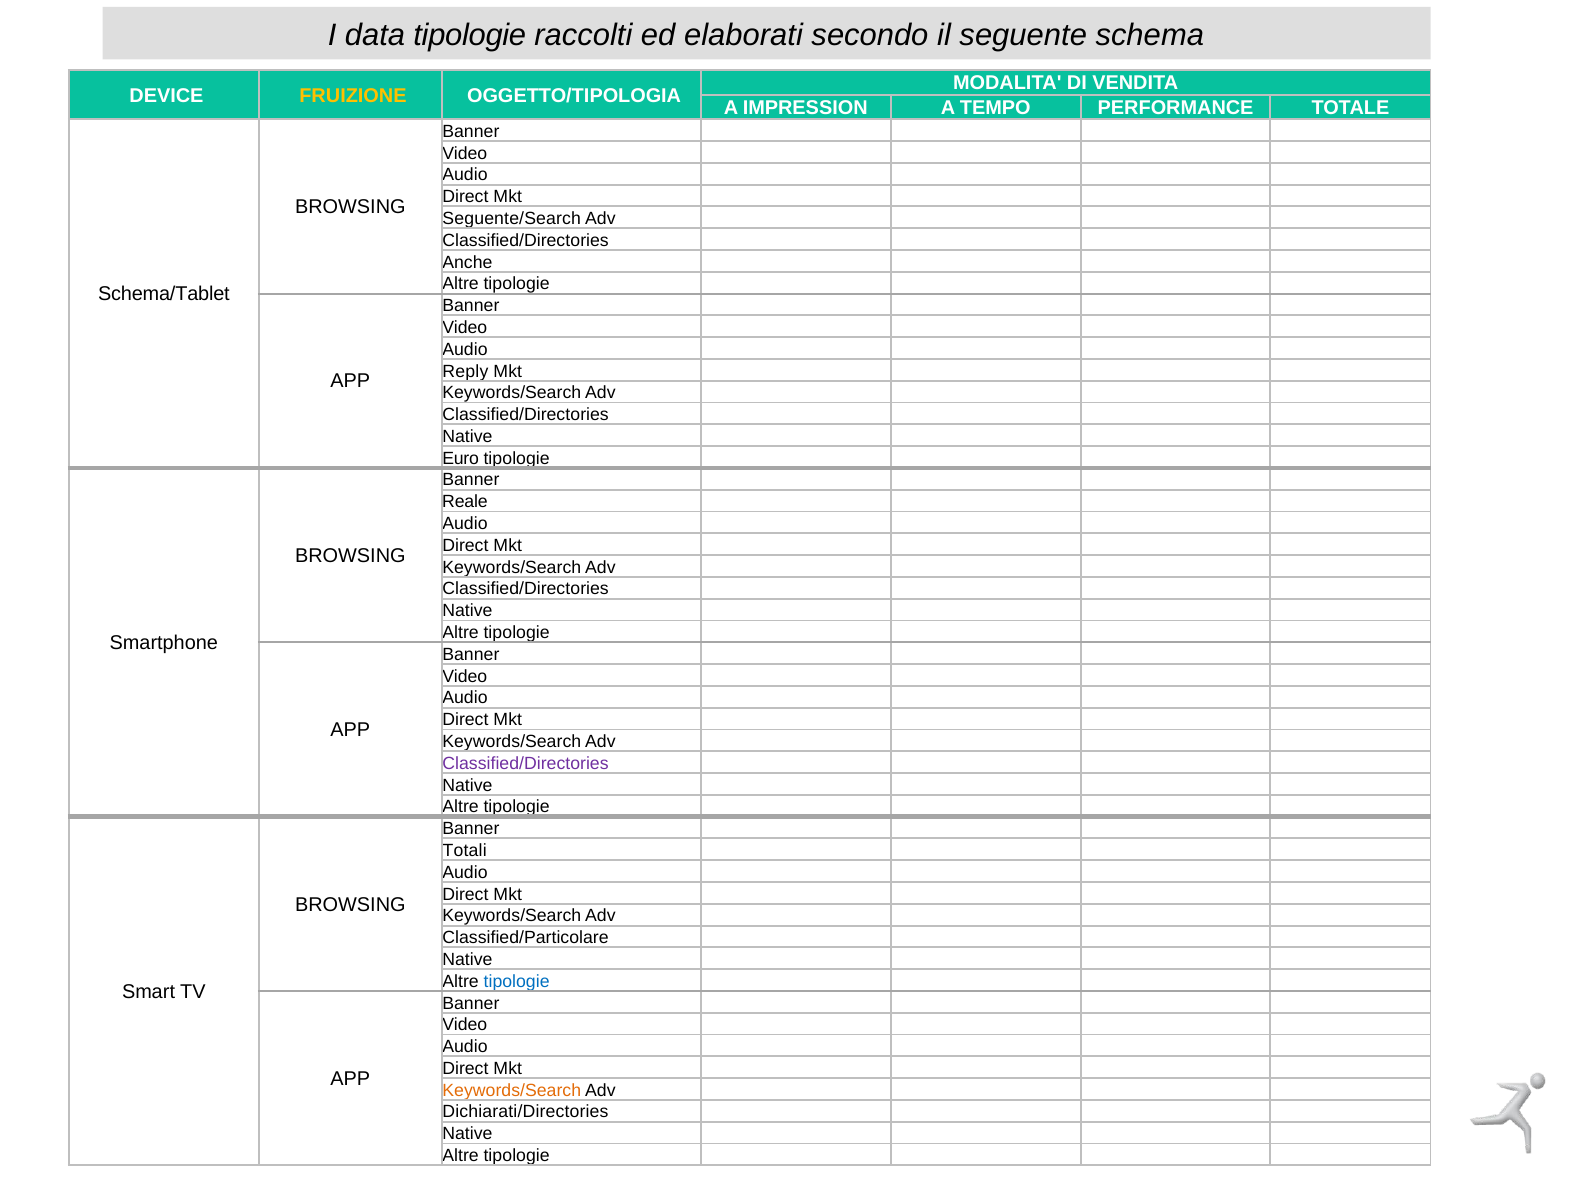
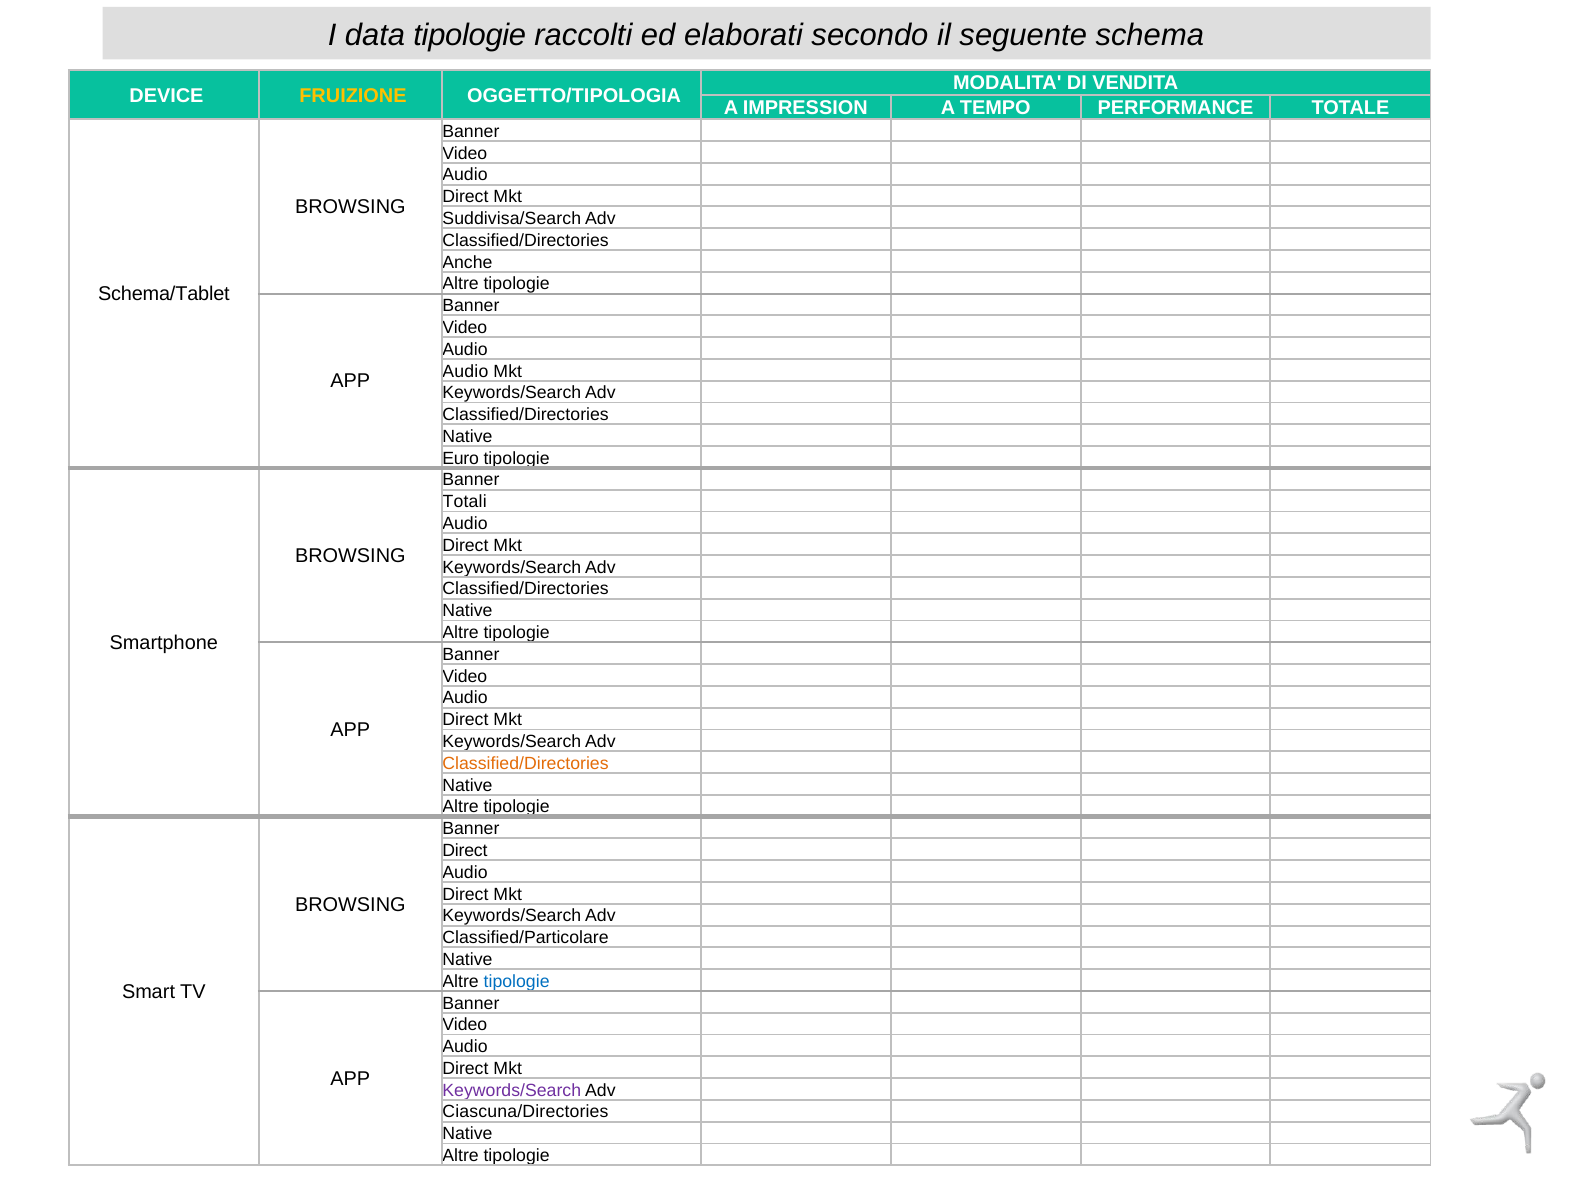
Seguente/Search: Seguente/Search -> Suddivisa/Search (512, 219)
Reply: Reply -> Audio (465, 371)
Reale: Reale -> Totali (465, 502)
Classified/Directories colour: purple -> orange (526, 764)
Totali: Totali -> Direct (465, 851)
Keywords/Search colour: orange -> purple (512, 1091)
Dichiarati/Directories: Dichiarati/Directories -> Ciascuna/Directories (525, 1112)
